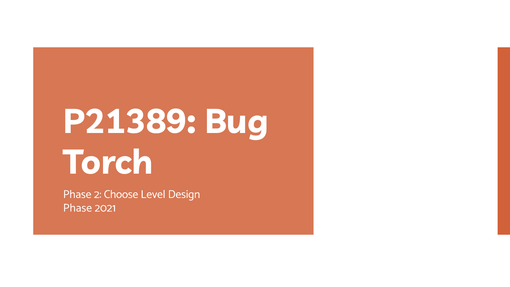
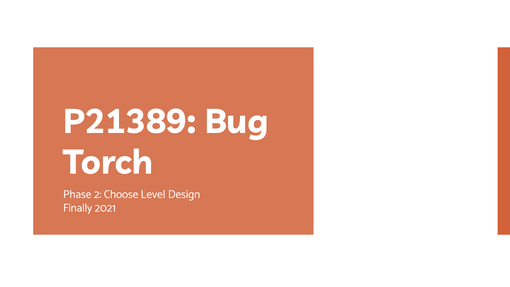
Phase: Phase -> Finally (78, 208)
